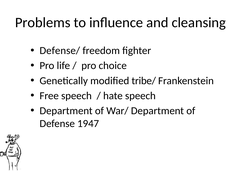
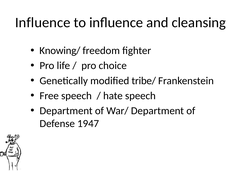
Problems: Problems -> Influence (43, 22)
Defense/: Defense/ -> Knowing/ (60, 51)
